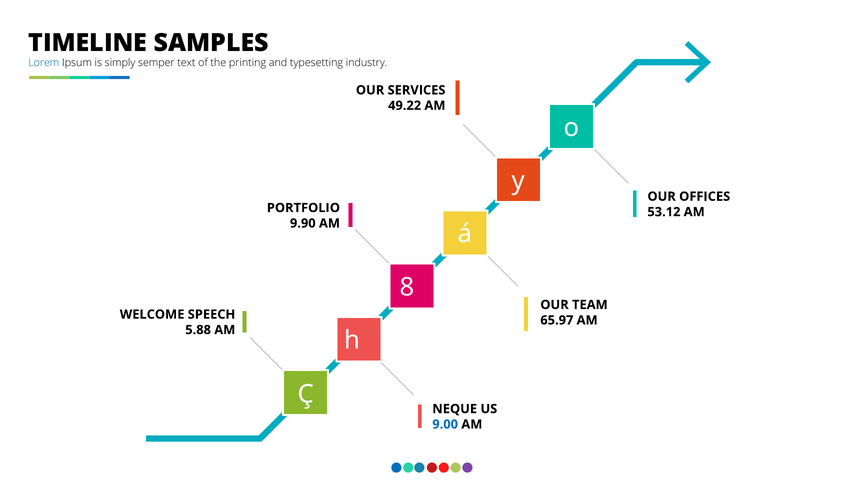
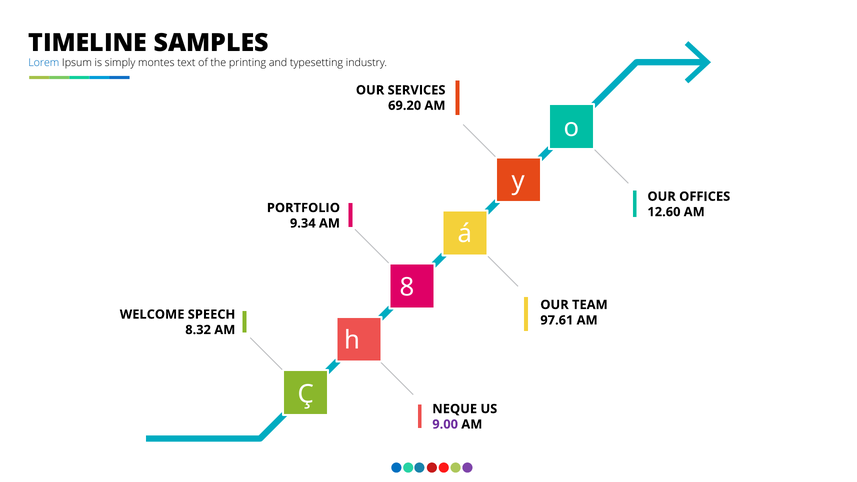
semper: semper -> montes (156, 63)
49.22: 49.22 -> 69.20 (405, 106)
53.12: 53.12 -> 12.60 (664, 212)
9.90: 9.90 -> 9.34 (303, 223)
65.97: 65.97 -> 97.61 (557, 320)
5.88: 5.88 -> 8.32 (198, 330)
9.00 colour: blue -> purple (445, 424)
